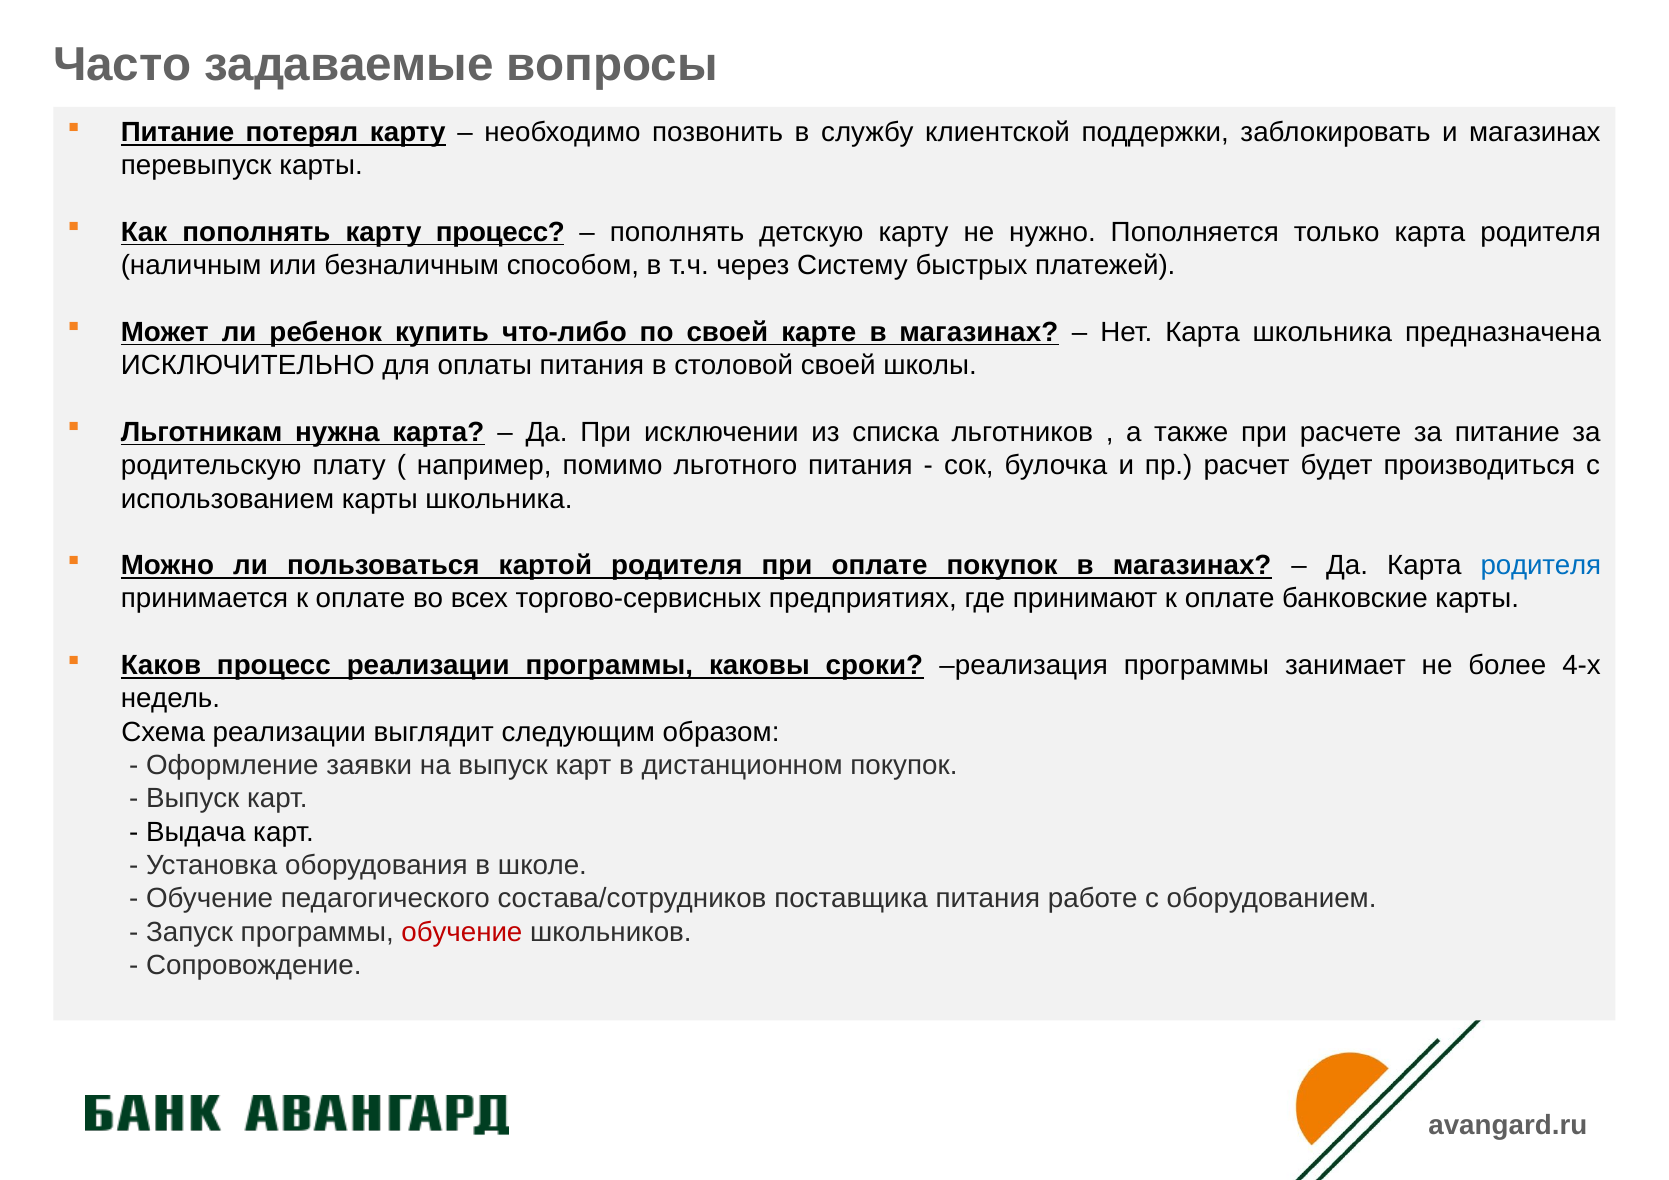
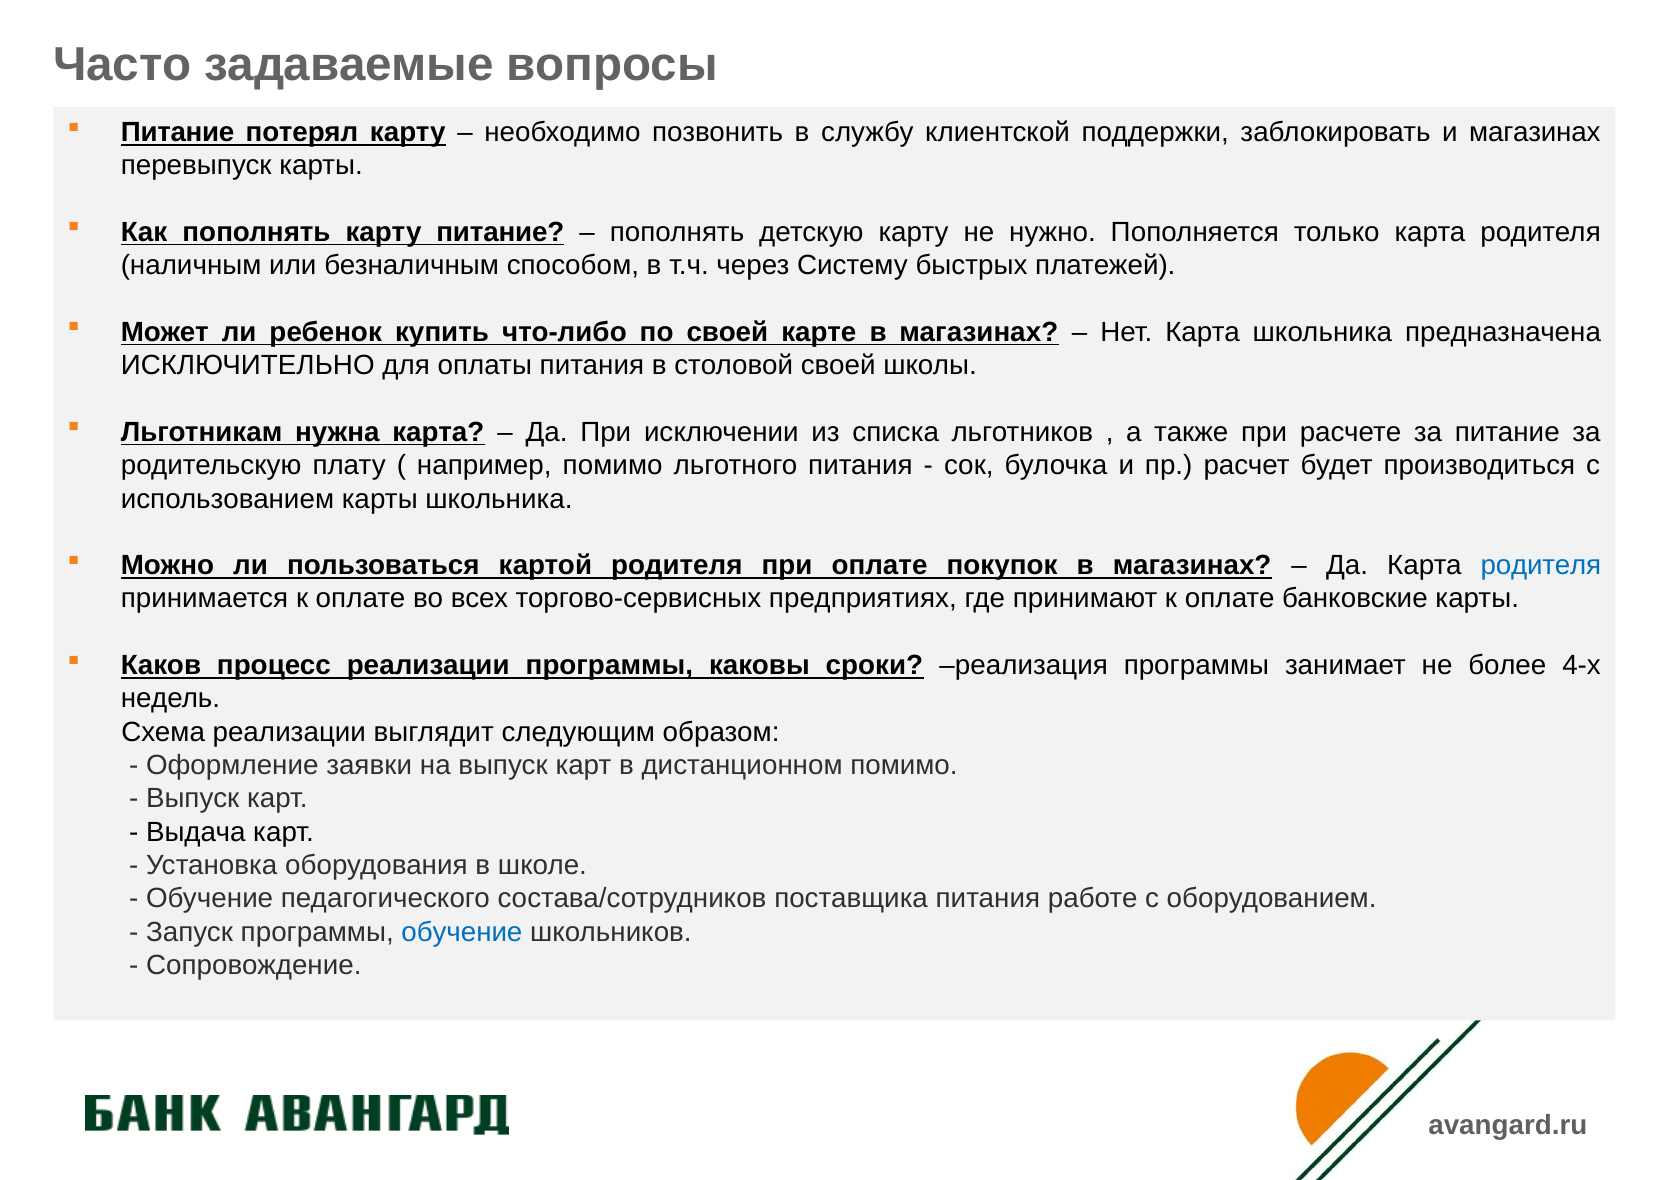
карту процесс: процесс -> питание (500, 232)
дистанционном покупок: покупок -> помимо (904, 766)
обучение colour: red -> blue (462, 932)
